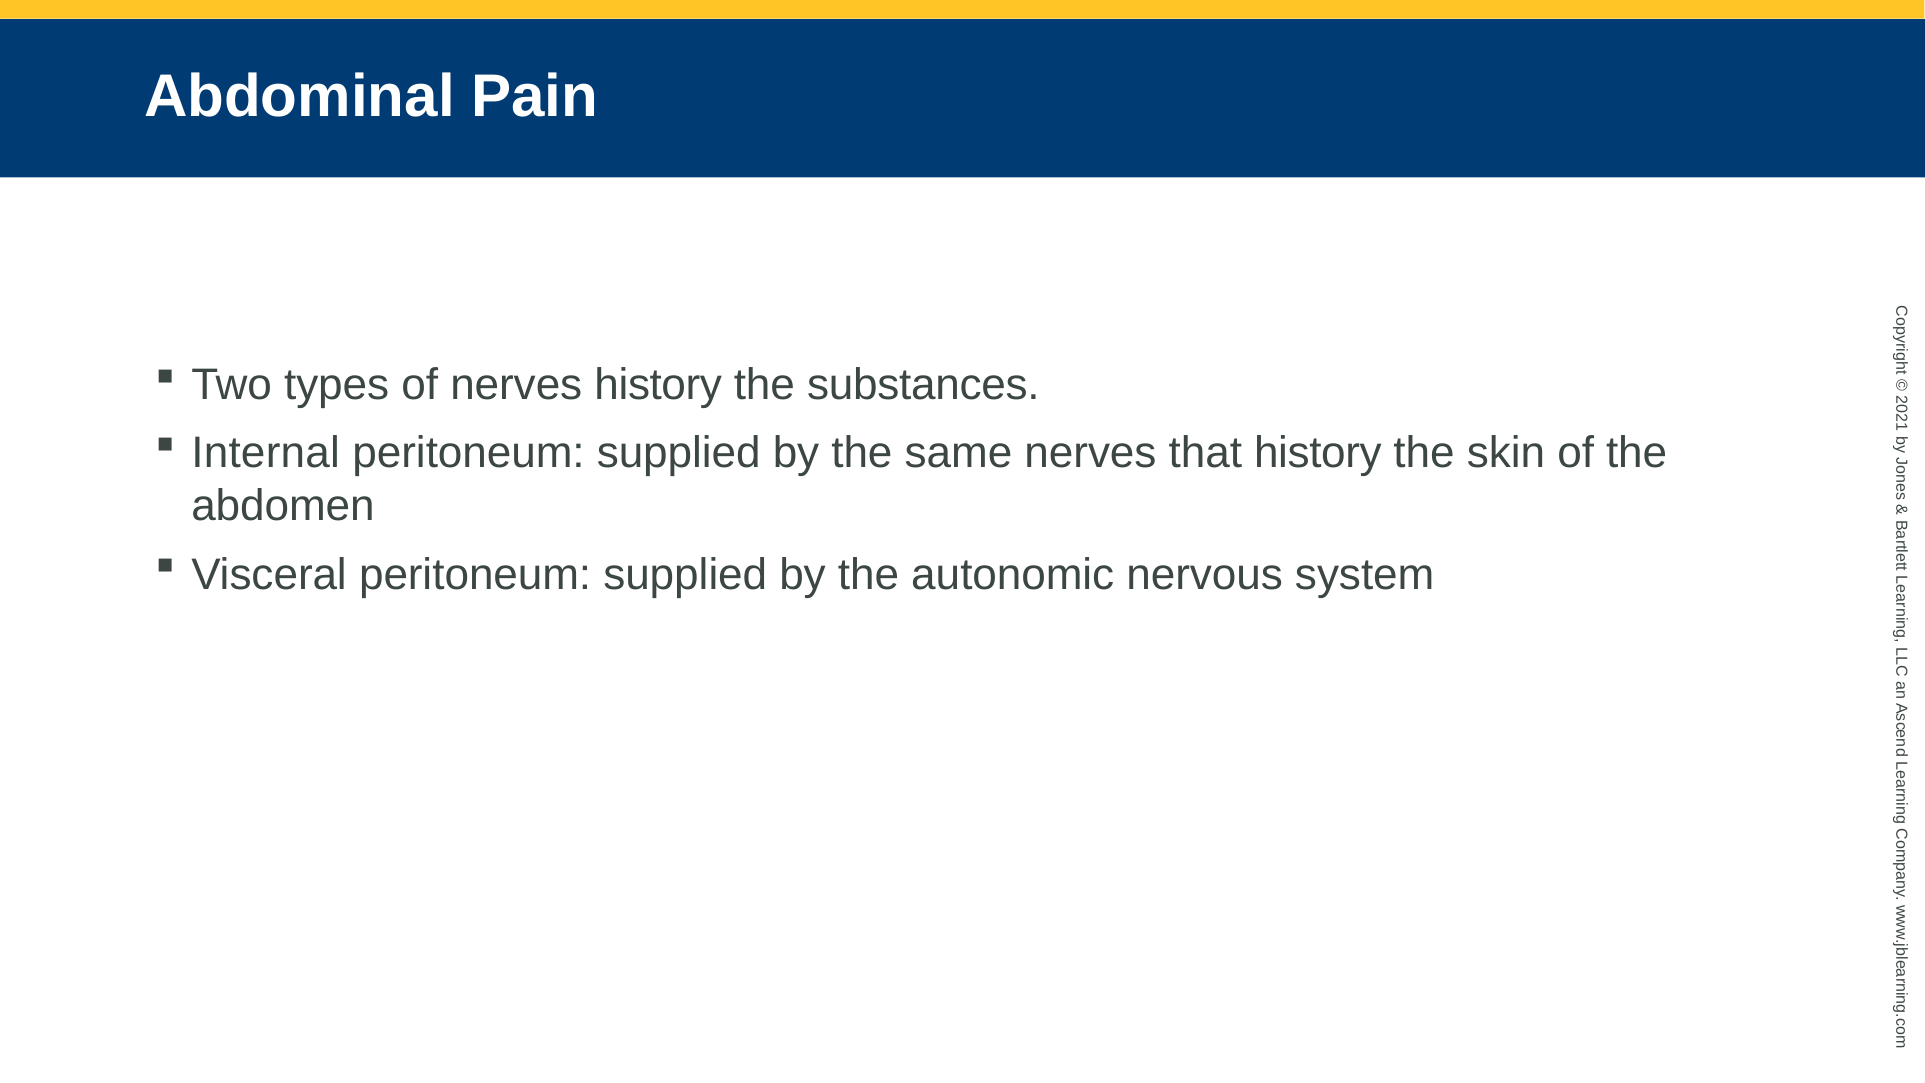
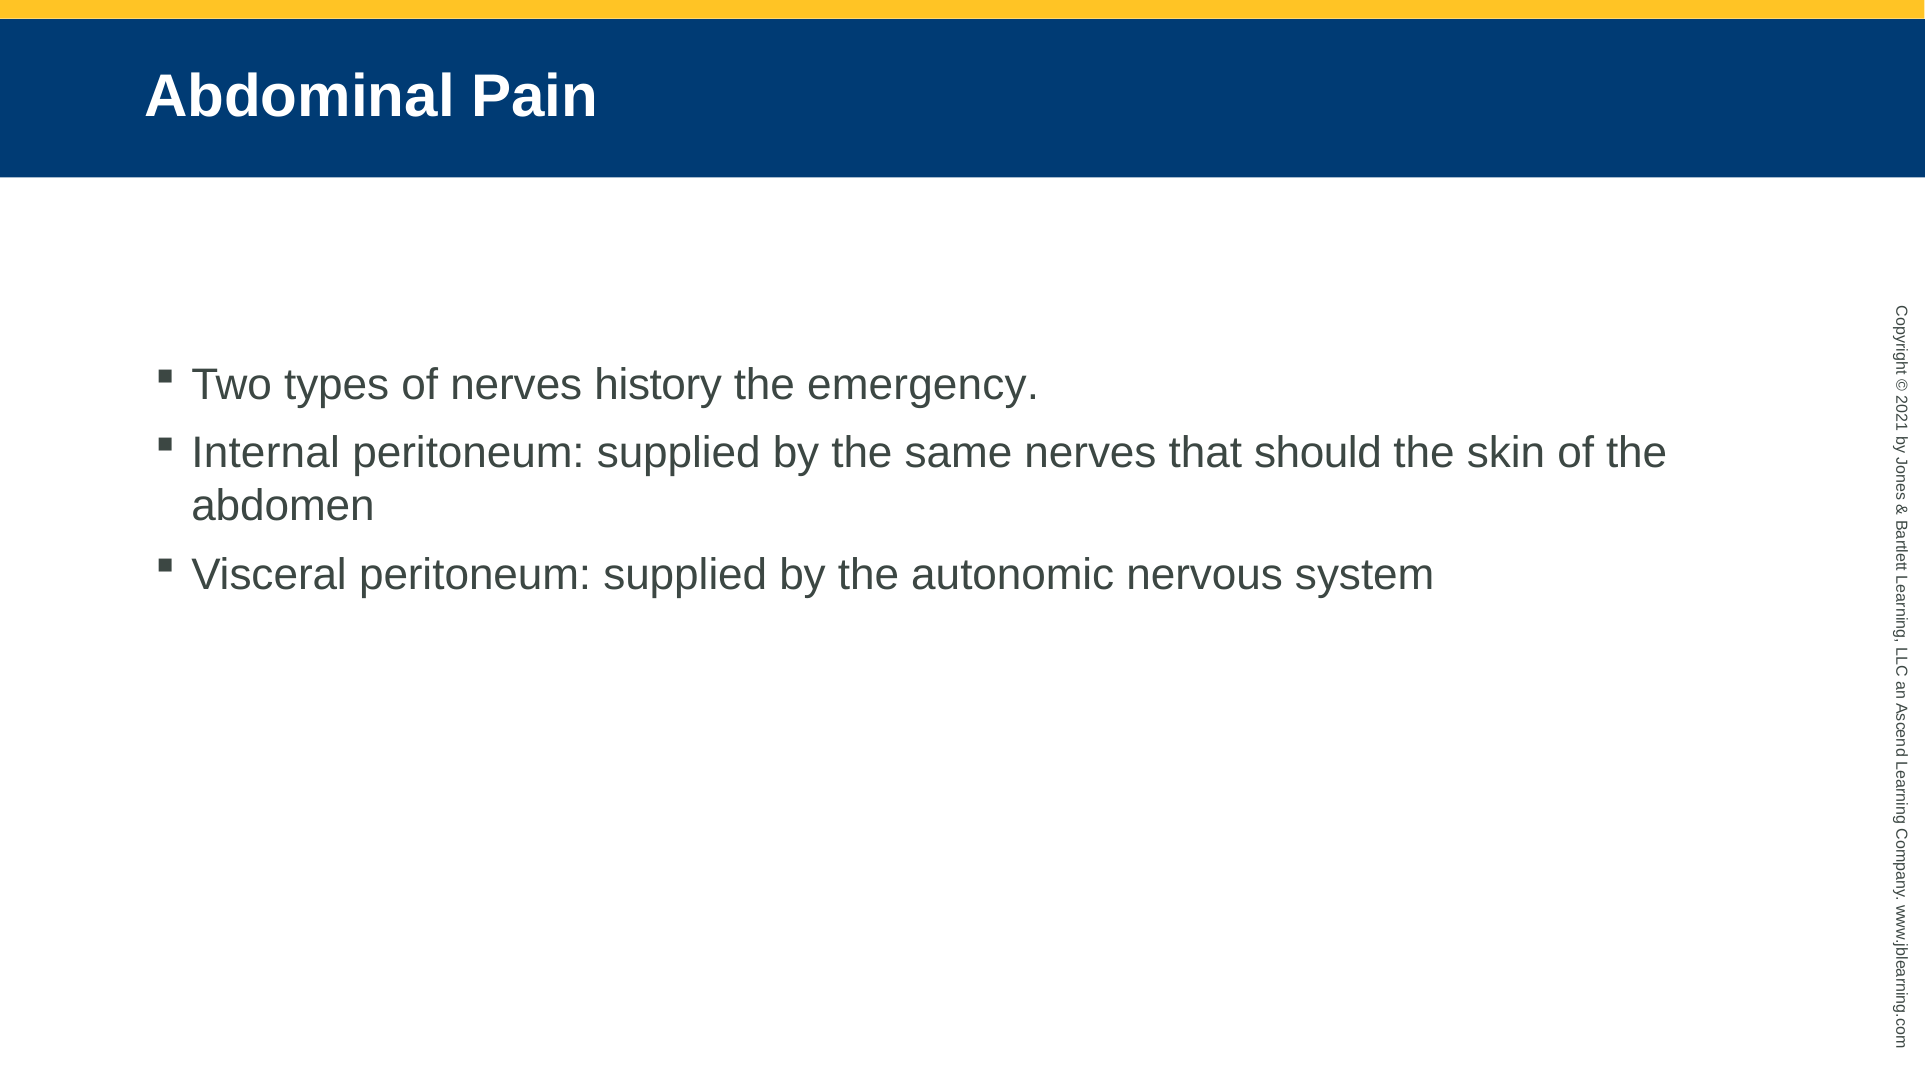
substances: substances -> emergency (923, 385)
that history: history -> should (1318, 453)
